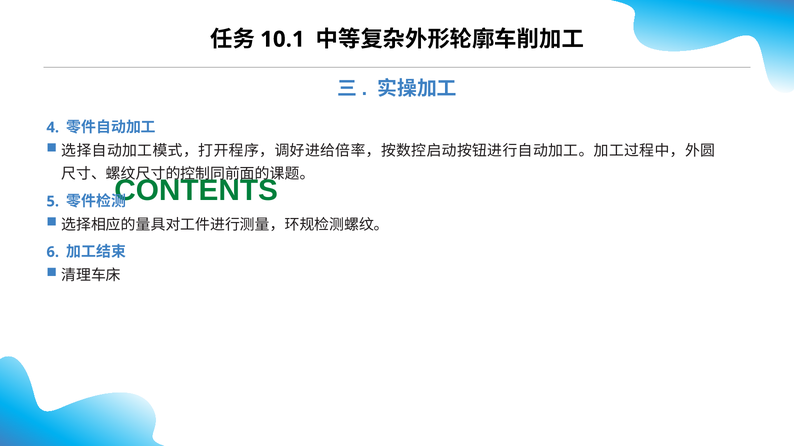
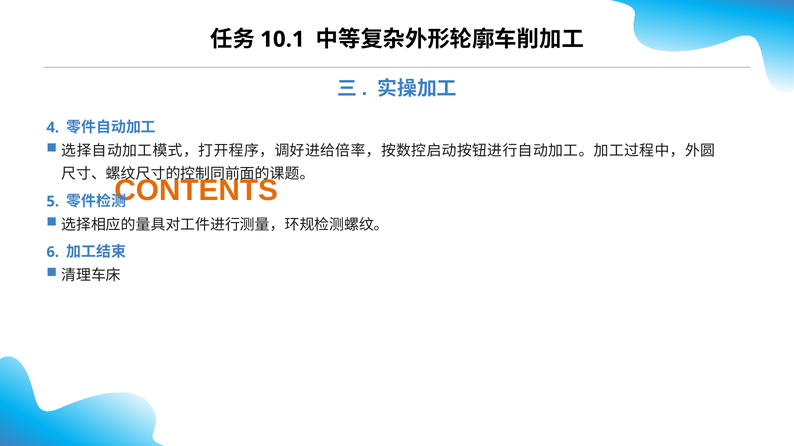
CONTENTS colour: green -> orange (196, 191)
